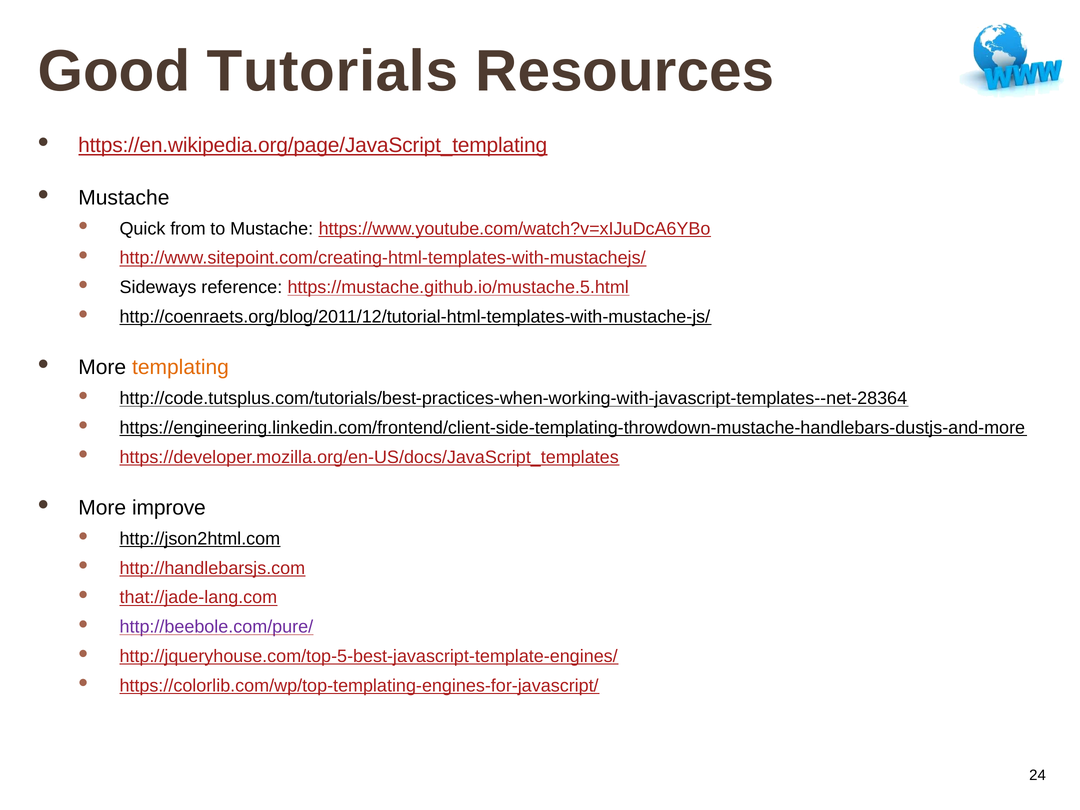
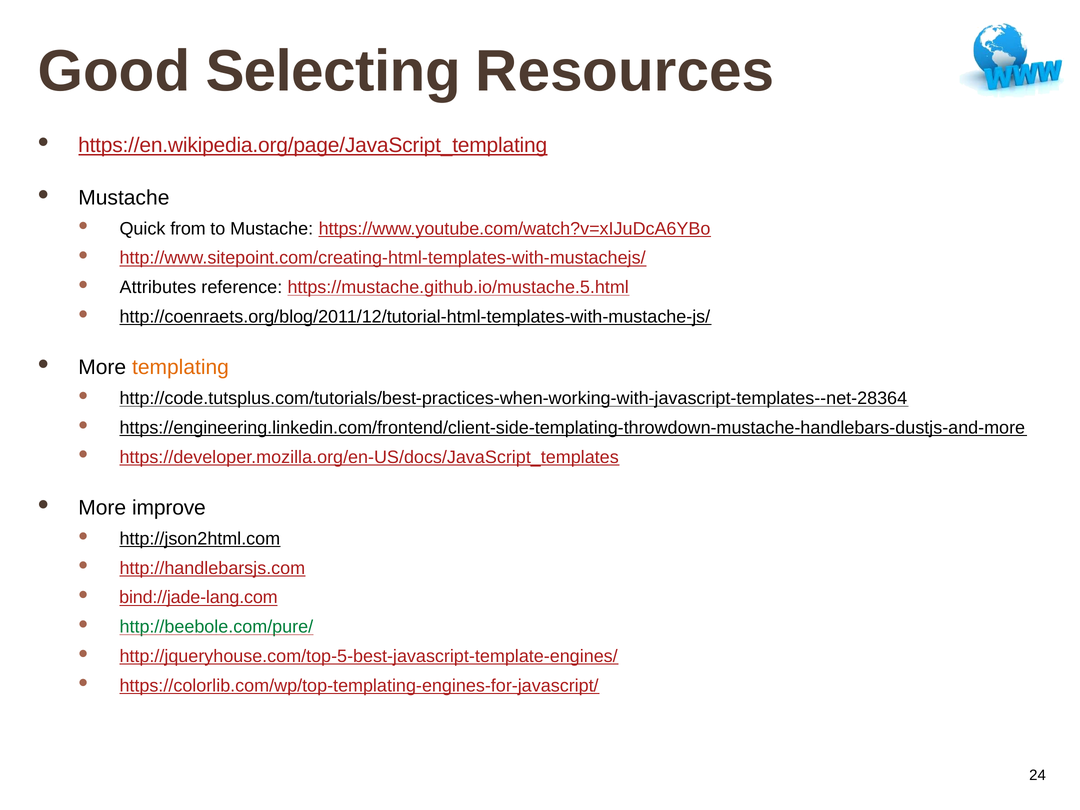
Tutorials: Tutorials -> Selecting (333, 72)
Sideways: Sideways -> Attributes (158, 287)
that://jade-lang.com: that://jade-lang.com -> bind://jade-lang.com (198, 598)
http://beebole.com/pure/ colour: purple -> green (216, 627)
